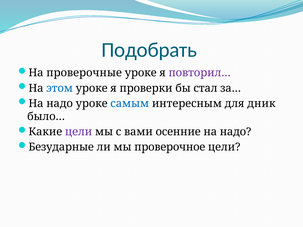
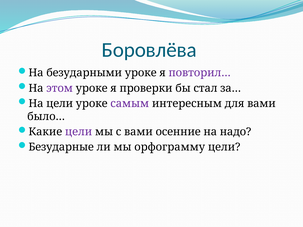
Подобрать: Подобрать -> Боровлёва (149, 50)
проверочные: проверочные -> безударными (84, 73)
этом colour: blue -> purple (60, 88)
надо: надо -> цели (60, 104)
самым colour: blue -> purple (130, 104)
для дник: дник -> вами (261, 104)
проверочное: проверочное -> орфограмму (170, 147)
